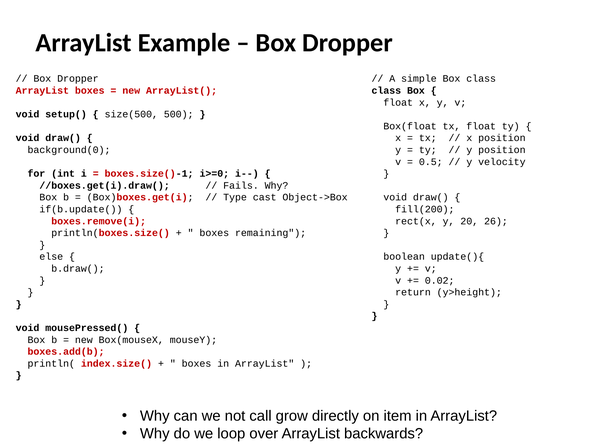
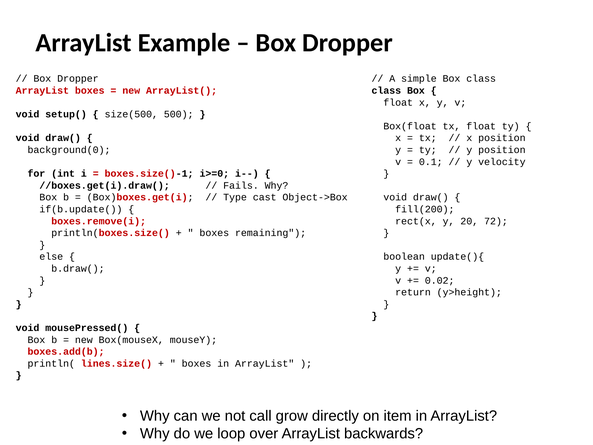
0.5: 0.5 -> 0.1 (431, 162)
26: 26 -> 72 (496, 221)
index.size(: index.size( -> lines.size( (116, 363)
